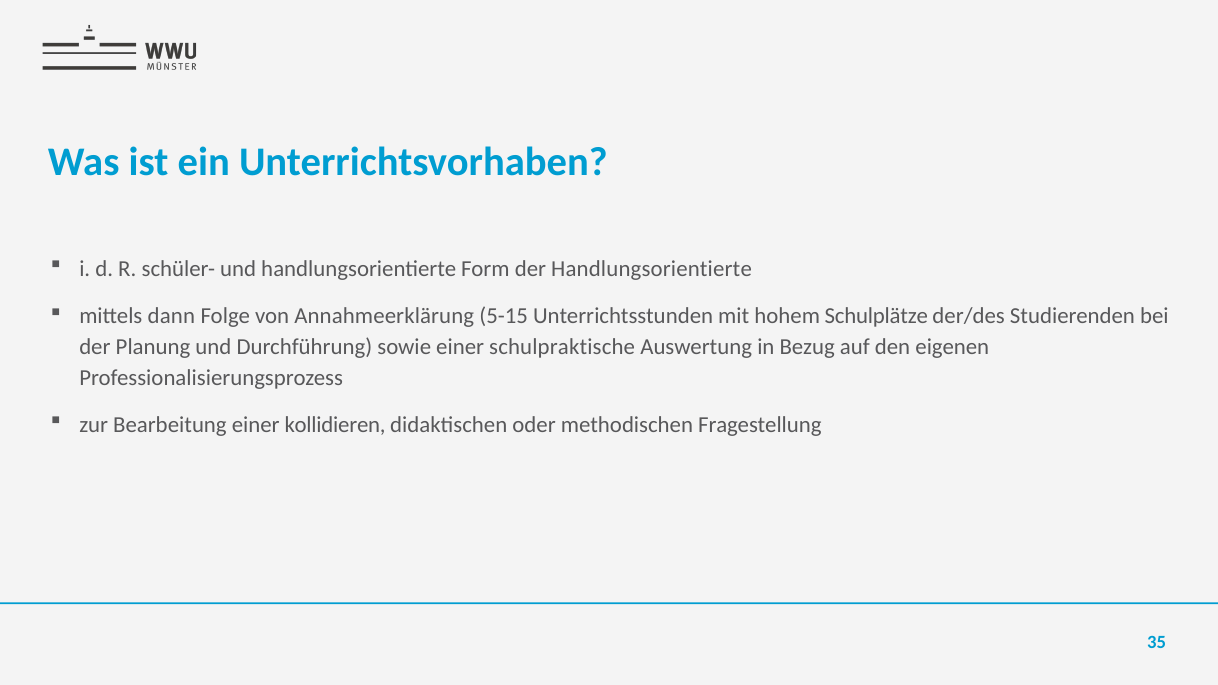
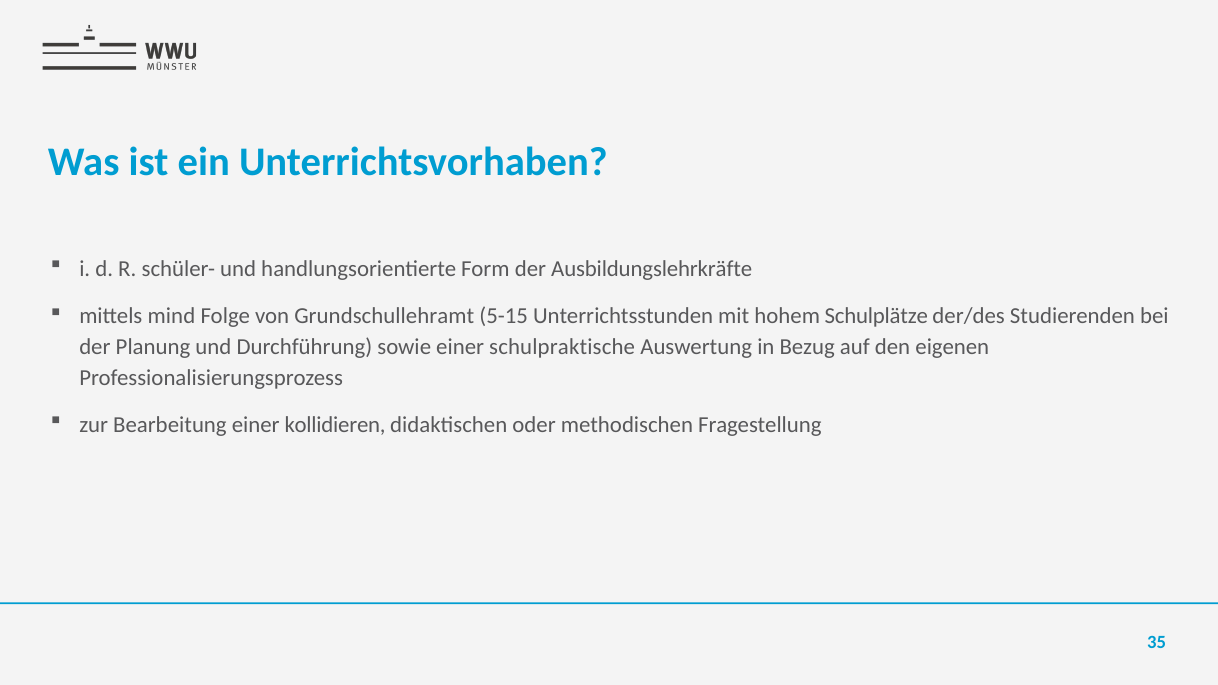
der Handlungsorientierte: Handlungsorientierte -> Ausbildungslehrkräfte (652, 269)
dann: dann -> mind (171, 316)
Annahmeerklärung: Annahmeerklärung -> Grundschullehramt (384, 316)
